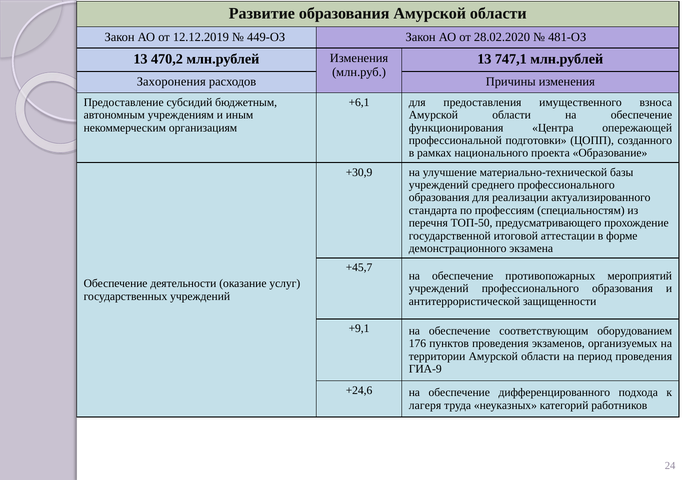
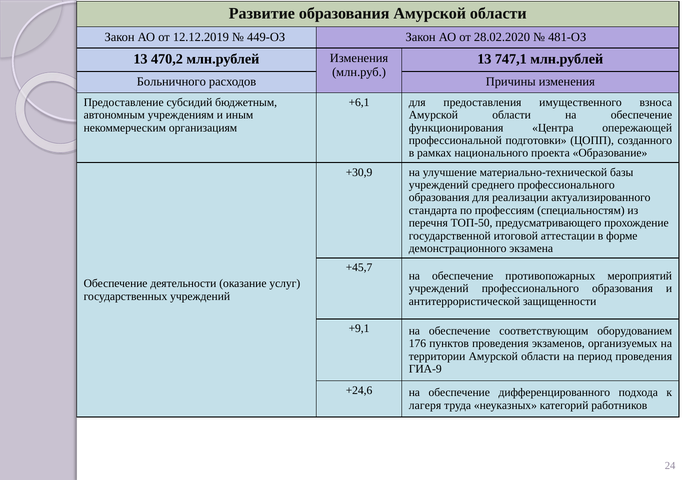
Захоронения: Захоронения -> Больничного (171, 82)
